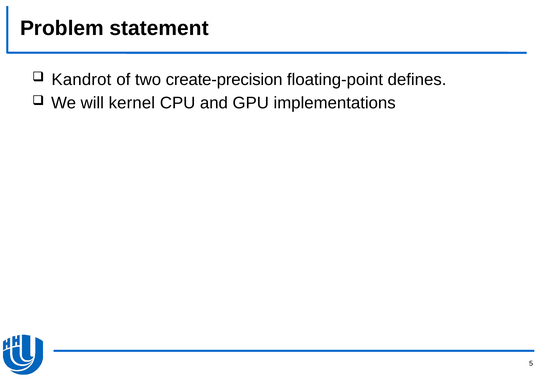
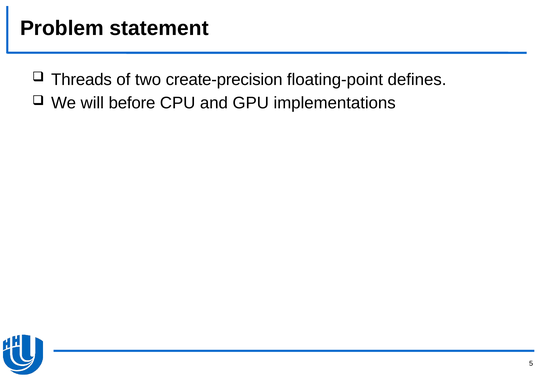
Kandrot: Kandrot -> Threads (82, 80)
kernel: kernel -> before (132, 103)
